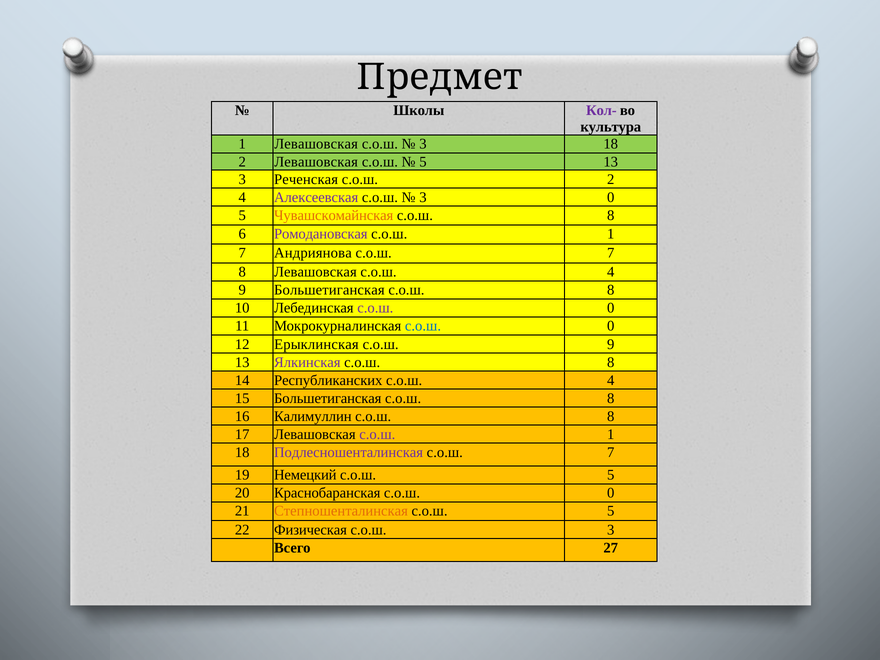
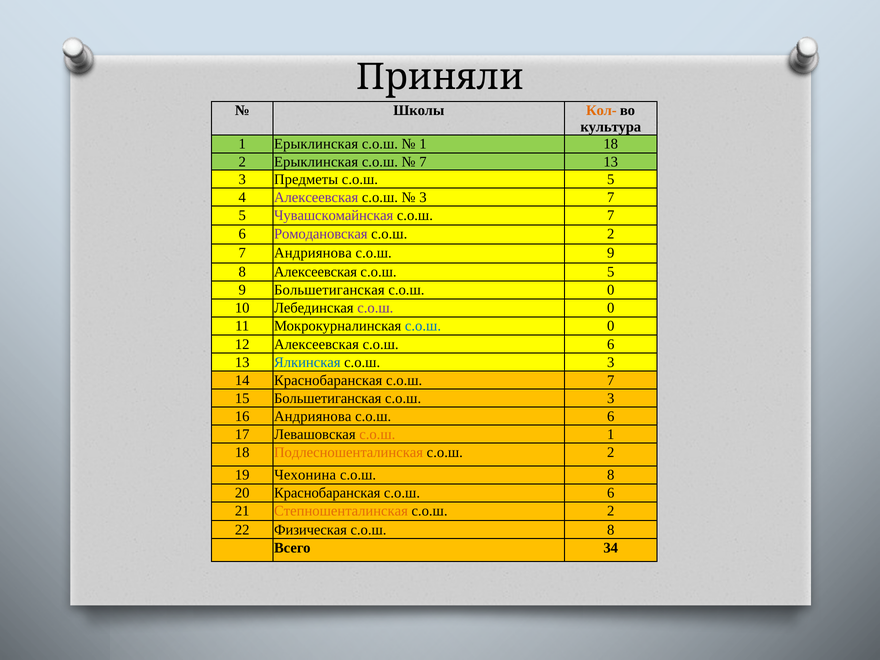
Предмет: Предмет -> Приняли (440, 77)
Кол- colour: purple -> orange (601, 110)
1 Левашовская: Левашовская -> Ерыклинская (316, 144)
3: 3 -> 1 (423, 144)
2 Левашовская: Левашовская -> Ерыклинская (316, 162)
5: 5 -> 7 (423, 162)
Реченская: Реченская -> Предметы (306, 179)
2: 2 -> 5 (611, 179)
3 0: 0 -> 7 (611, 197)
Чувашскомайнская colour: orange -> purple (334, 215)
8: 8 -> 7 (611, 215)
1: 1 -> 2 (611, 234)
7: 7 -> 9 (611, 253)
8 Левашовская: Левашовская -> Алексеевская (315, 272)
4: 4 -> 5 (611, 272)
8: 8 -> 0 (611, 290)
12 Ерыклинская: Ерыклинская -> Алексеевская (317, 344)
9: 9 -> 6 (611, 344)
Ялкинская colour: purple -> blue (307, 362)
8: 8 -> 3 (611, 362)
14 Республиканских: Республиканских -> Краснобаранская (328, 380)
4: 4 -> 7 (611, 380)
8: 8 -> 3 (611, 398)
16 Калимуллин: Калимуллин -> Андриянова (313, 416)
8: 8 -> 6 (611, 416)
с.о.ш colour: purple -> orange (377, 434)
Подлесношенталинская colour: purple -> orange (349, 452)
7: 7 -> 2 (611, 452)
Немецкий: Немецкий -> Чехонина (305, 475)
5: 5 -> 8 (611, 475)
0: 0 -> 6 (611, 493)
5: 5 -> 2 (611, 511)
3: 3 -> 8 (611, 530)
27: 27 -> 34 (611, 548)
